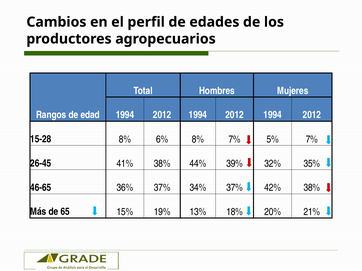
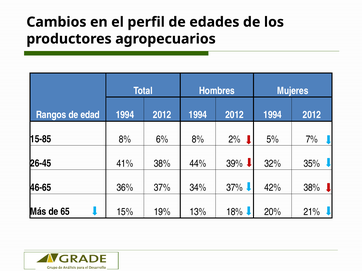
15-28: 15-28 -> 15-85 (41, 139)
8% 7%: 7% -> 2% (235, 140)
